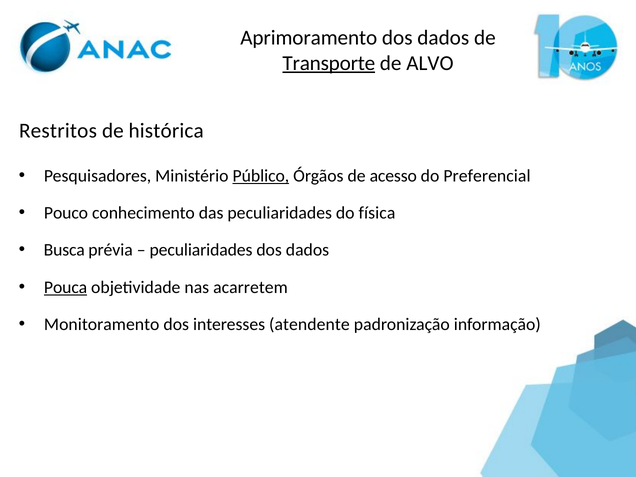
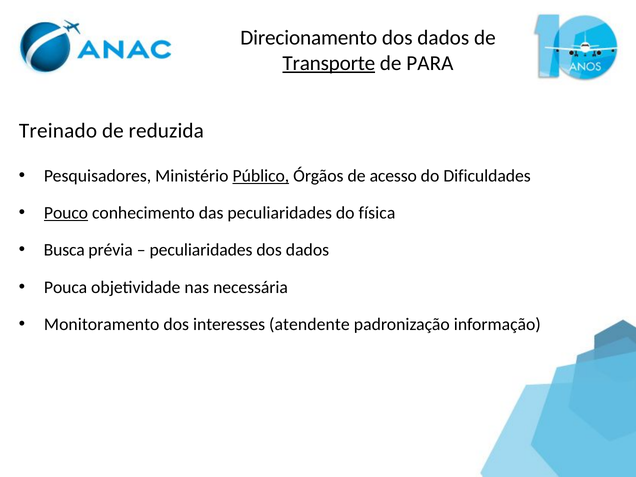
Aprimoramento: Aprimoramento -> Direcionamento (309, 38)
ALVO: ALVO -> PARA (430, 63)
Restritos: Restritos -> Treinado (58, 131)
histórica: histórica -> reduzida (166, 131)
Preferencial: Preferencial -> Dificuldades (487, 176)
Pouco underline: none -> present (66, 213)
Pouca underline: present -> none (66, 287)
acarretem: acarretem -> necessária (251, 287)
